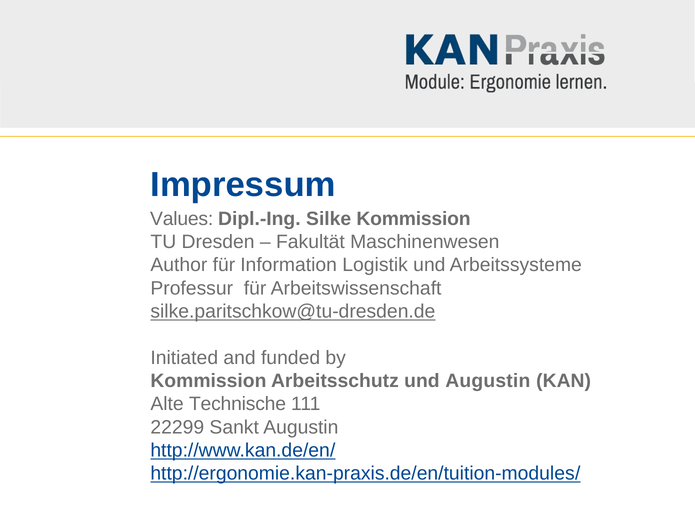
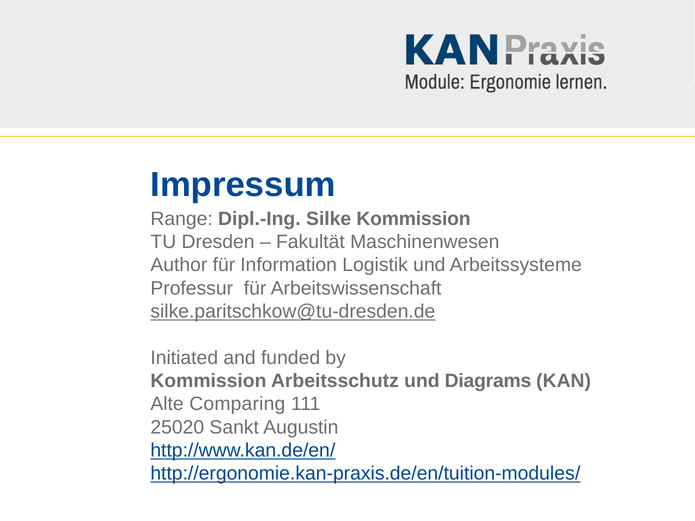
Values: Values -> Range (182, 219)
und Augustin: Augustin -> Diagrams (488, 381)
Technische: Technische -> Comparing (237, 404)
22299: 22299 -> 25020 (177, 427)
